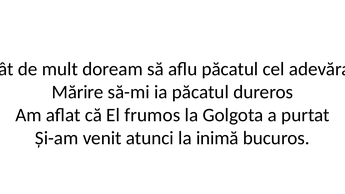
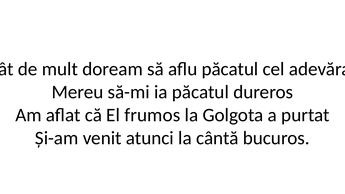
Mărire: Mărire -> Mereu (78, 92)
inimă: inimă -> cântă (217, 138)
